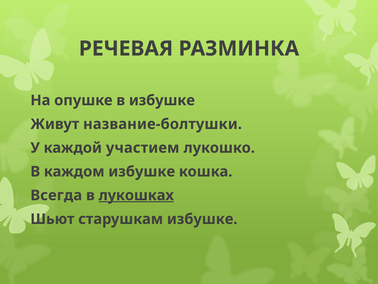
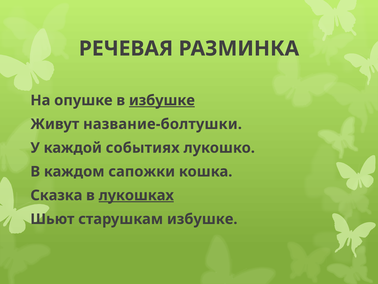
избушке underline: none -> present (162, 100)
участием: участием -> событиях (143, 148)
каждом избушке: избушке -> сапожки (142, 171)
Всегда: Всегда -> Сказка (56, 195)
